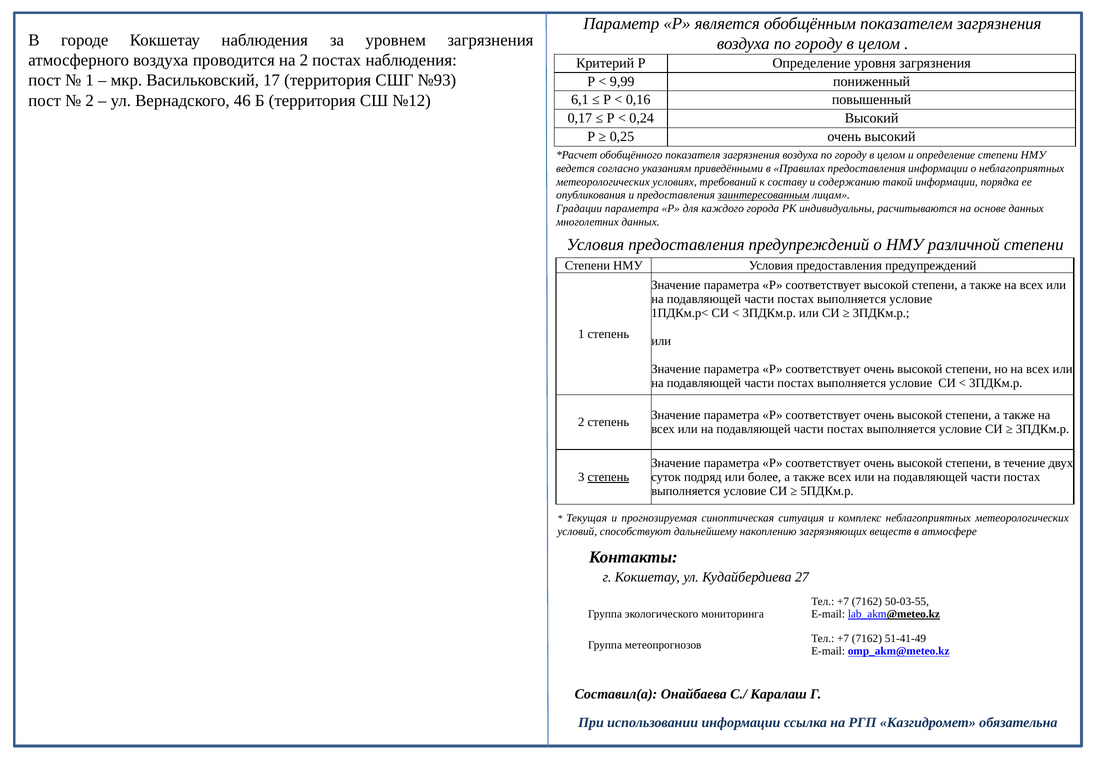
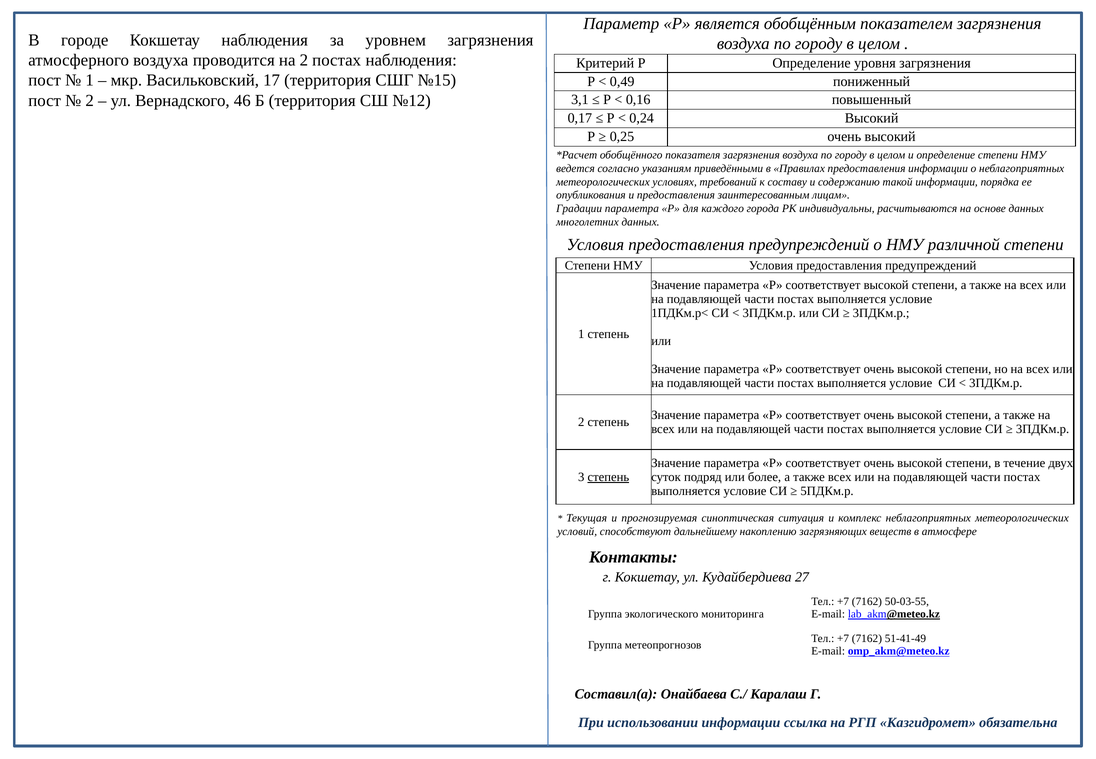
№93: №93 -> №15 (437, 80)
9,99: 9,99 -> 0,49 (622, 81)
6,1: 6,1 -> 3,1 (580, 100)
заинтересованным underline: present -> none (764, 195)
